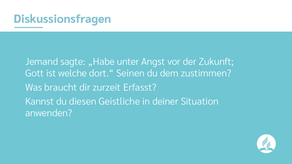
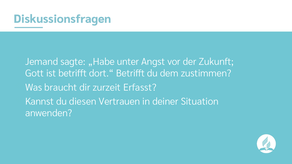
ist welche: welche -> betrifft (73, 73)
dort.“ Seinen: Seinen -> Betrifft (131, 73)
Geistliche: Geistliche -> Vertrauen (119, 102)
